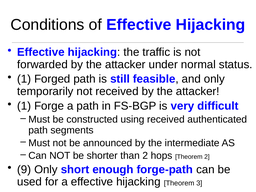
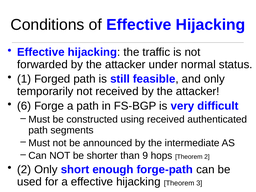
1: 1 -> 6 (24, 106)
than 2: 2 -> 9 (145, 156)
9: 9 -> 2 (24, 169)
